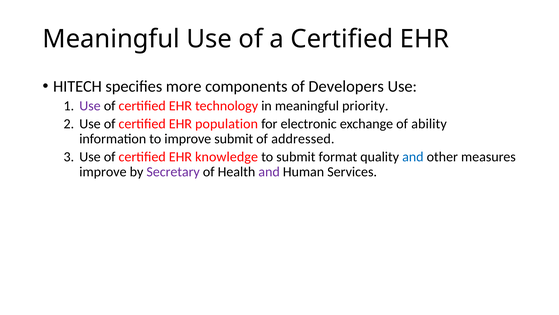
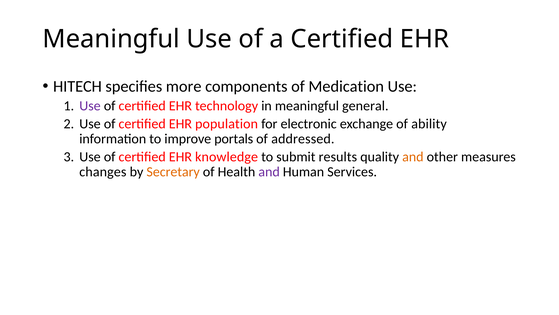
Developers: Developers -> Medication (346, 86)
priority: priority -> general (365, 106)
improve submit: submit -> portals (234, 139)
format: format -> results (338, 157)
and colour: blue -> orange (413, 157)
improve: improve -> changes (103, 172)
Secretary colour: purple -> orange (173, 172)
